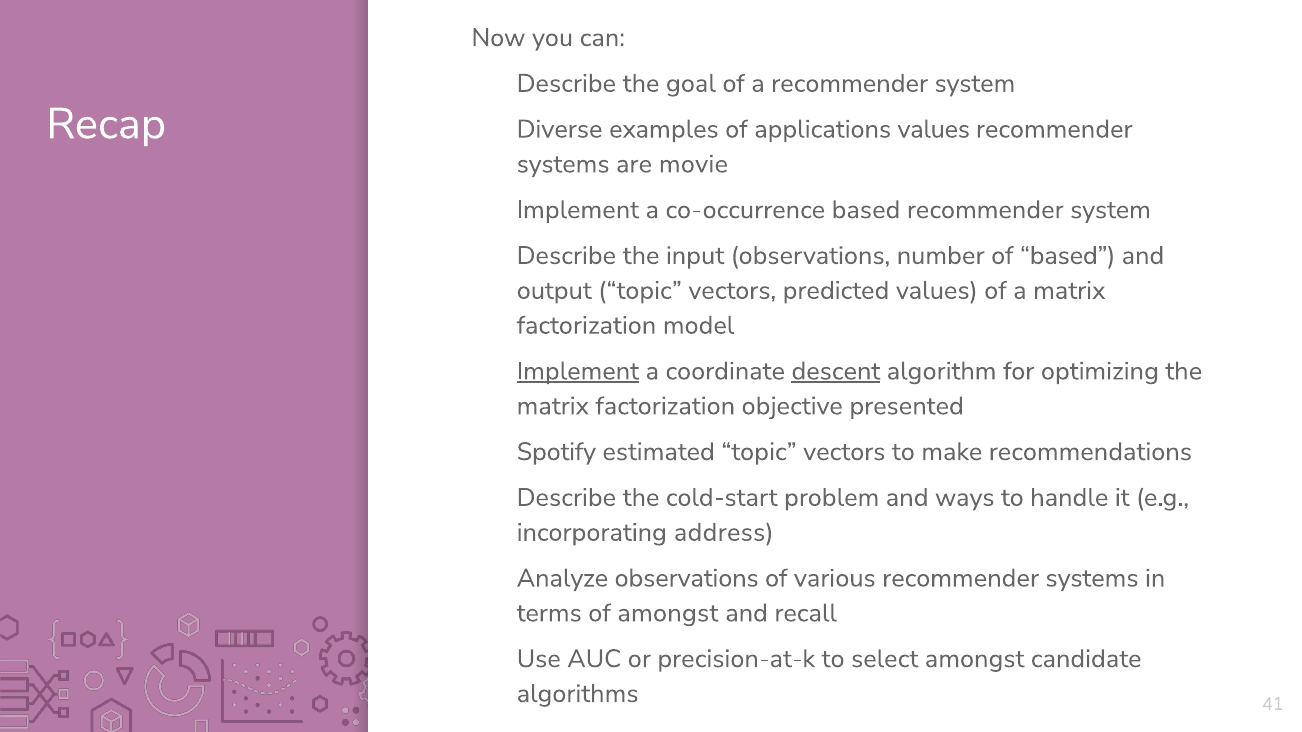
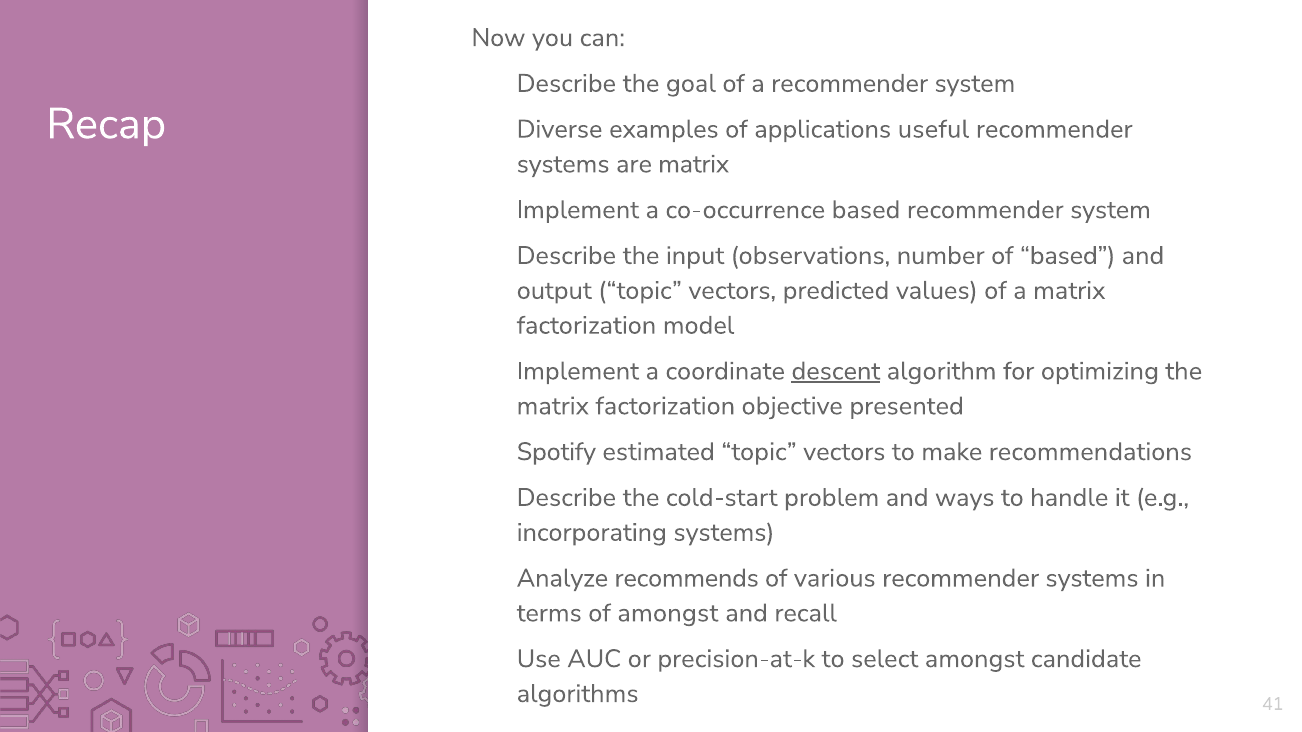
applications values: values -> useful (933, 129)
are movie: movie -> matrix (694, 164)
Implement underline: present -> none (578, 371)
incorporating address: address -> systems (724, 533)
Analyze observations: observations -> recommends (687, 578)
